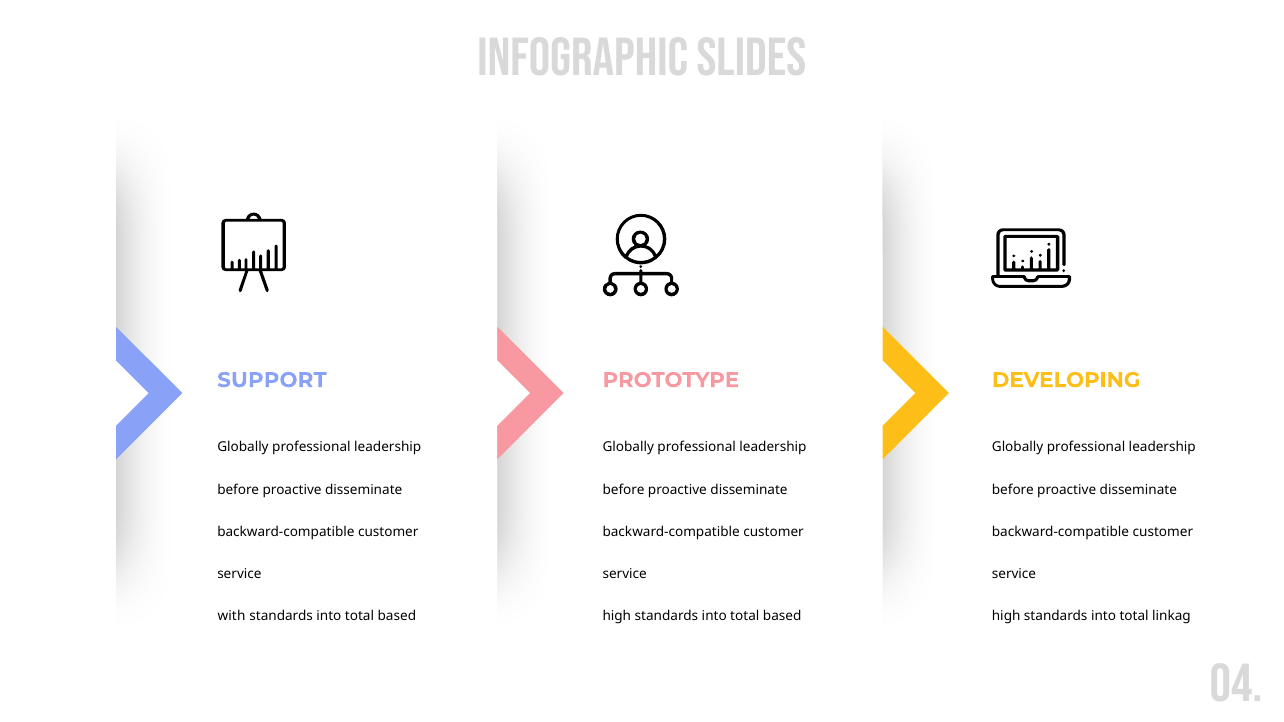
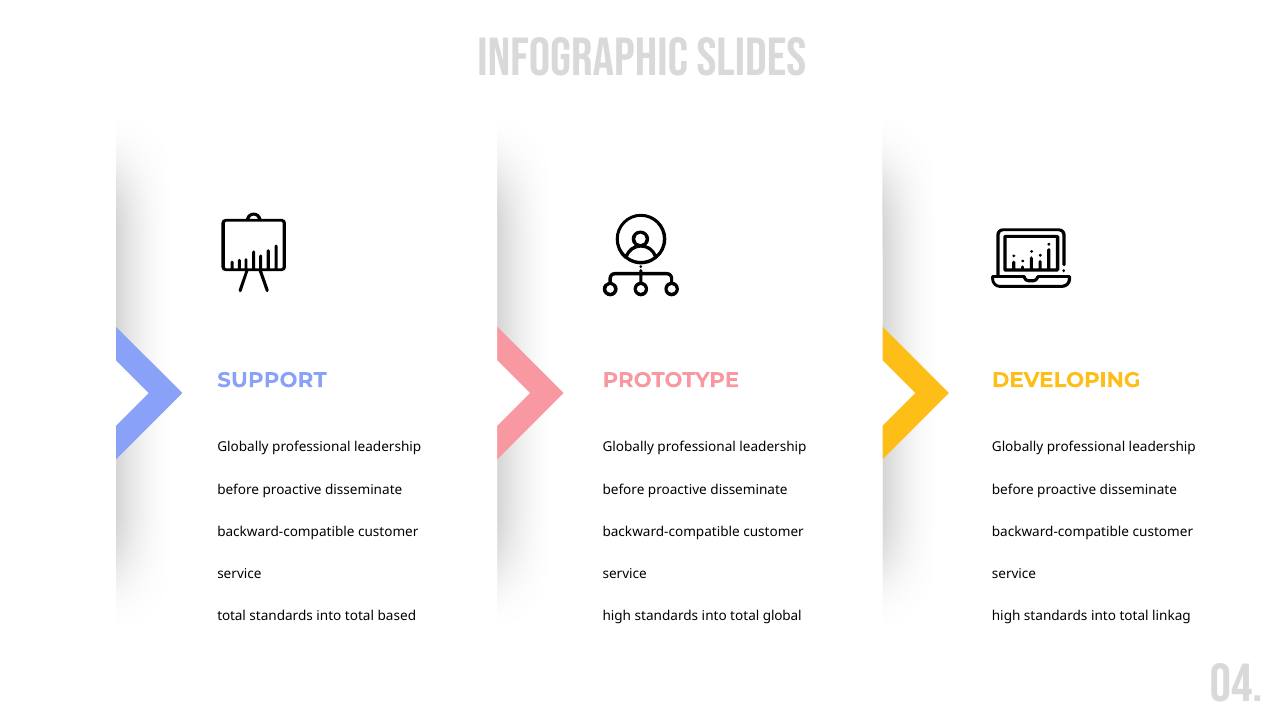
with: with -> total (232, 616)
based: based -> global (782, 616)
